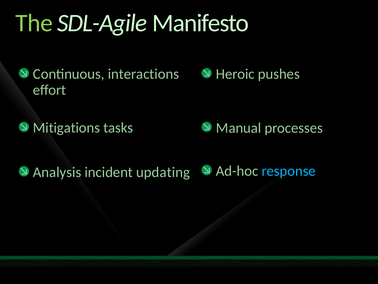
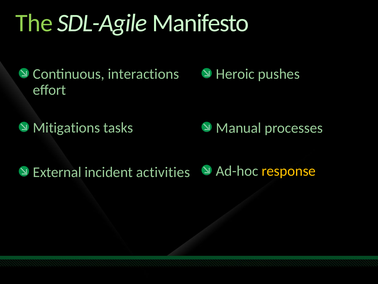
response colour: light blue -> yellow (289, 171)
Analysis: Analysis -> External (57, 172)
updating: updating -> activities (163, 172)
